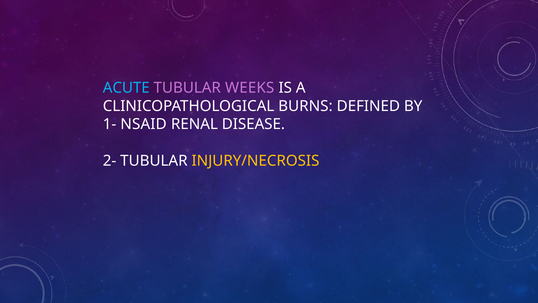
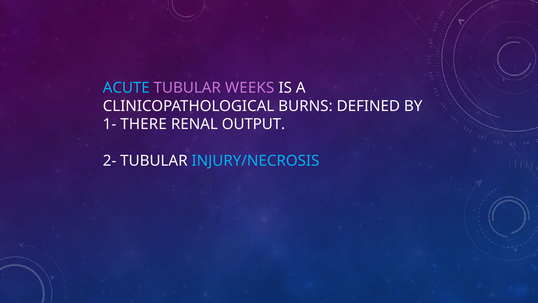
NSAID: NSAID -> THERE (144, 124)
DISEASE: DISEASE -> OUTPUT (253, 124)
INJURY/NECROSIS colour: yellow -> light blue (255, 161)
